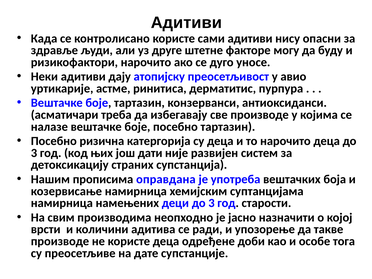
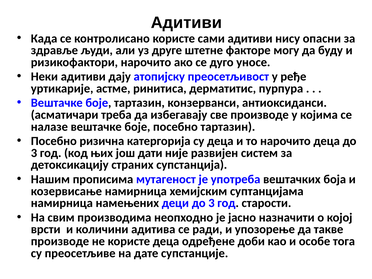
авио: авио -> ређе (293, 77)
оправдана: оправдана -> мутагеност (166, 179)
